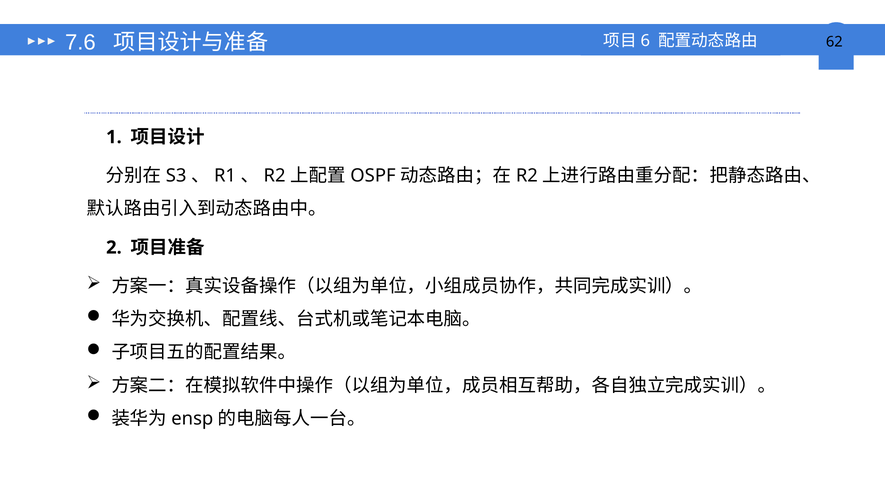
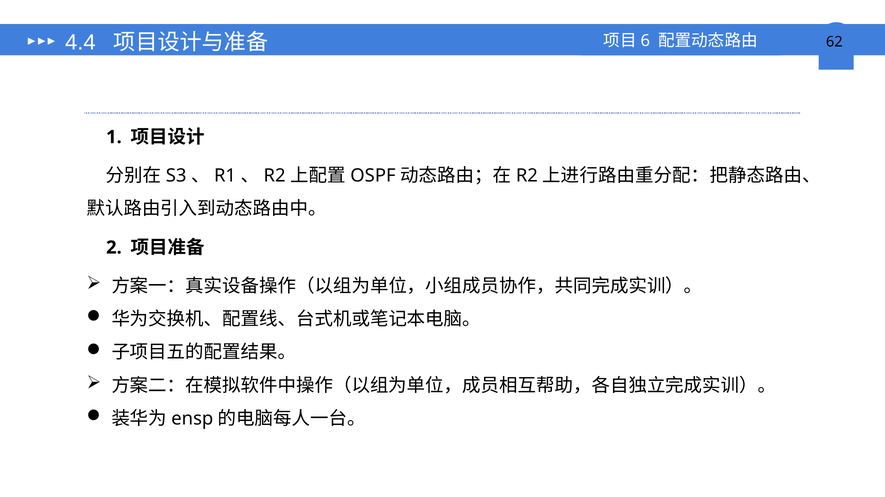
7.6: 7.6 -> 4.4 (80, 42)
